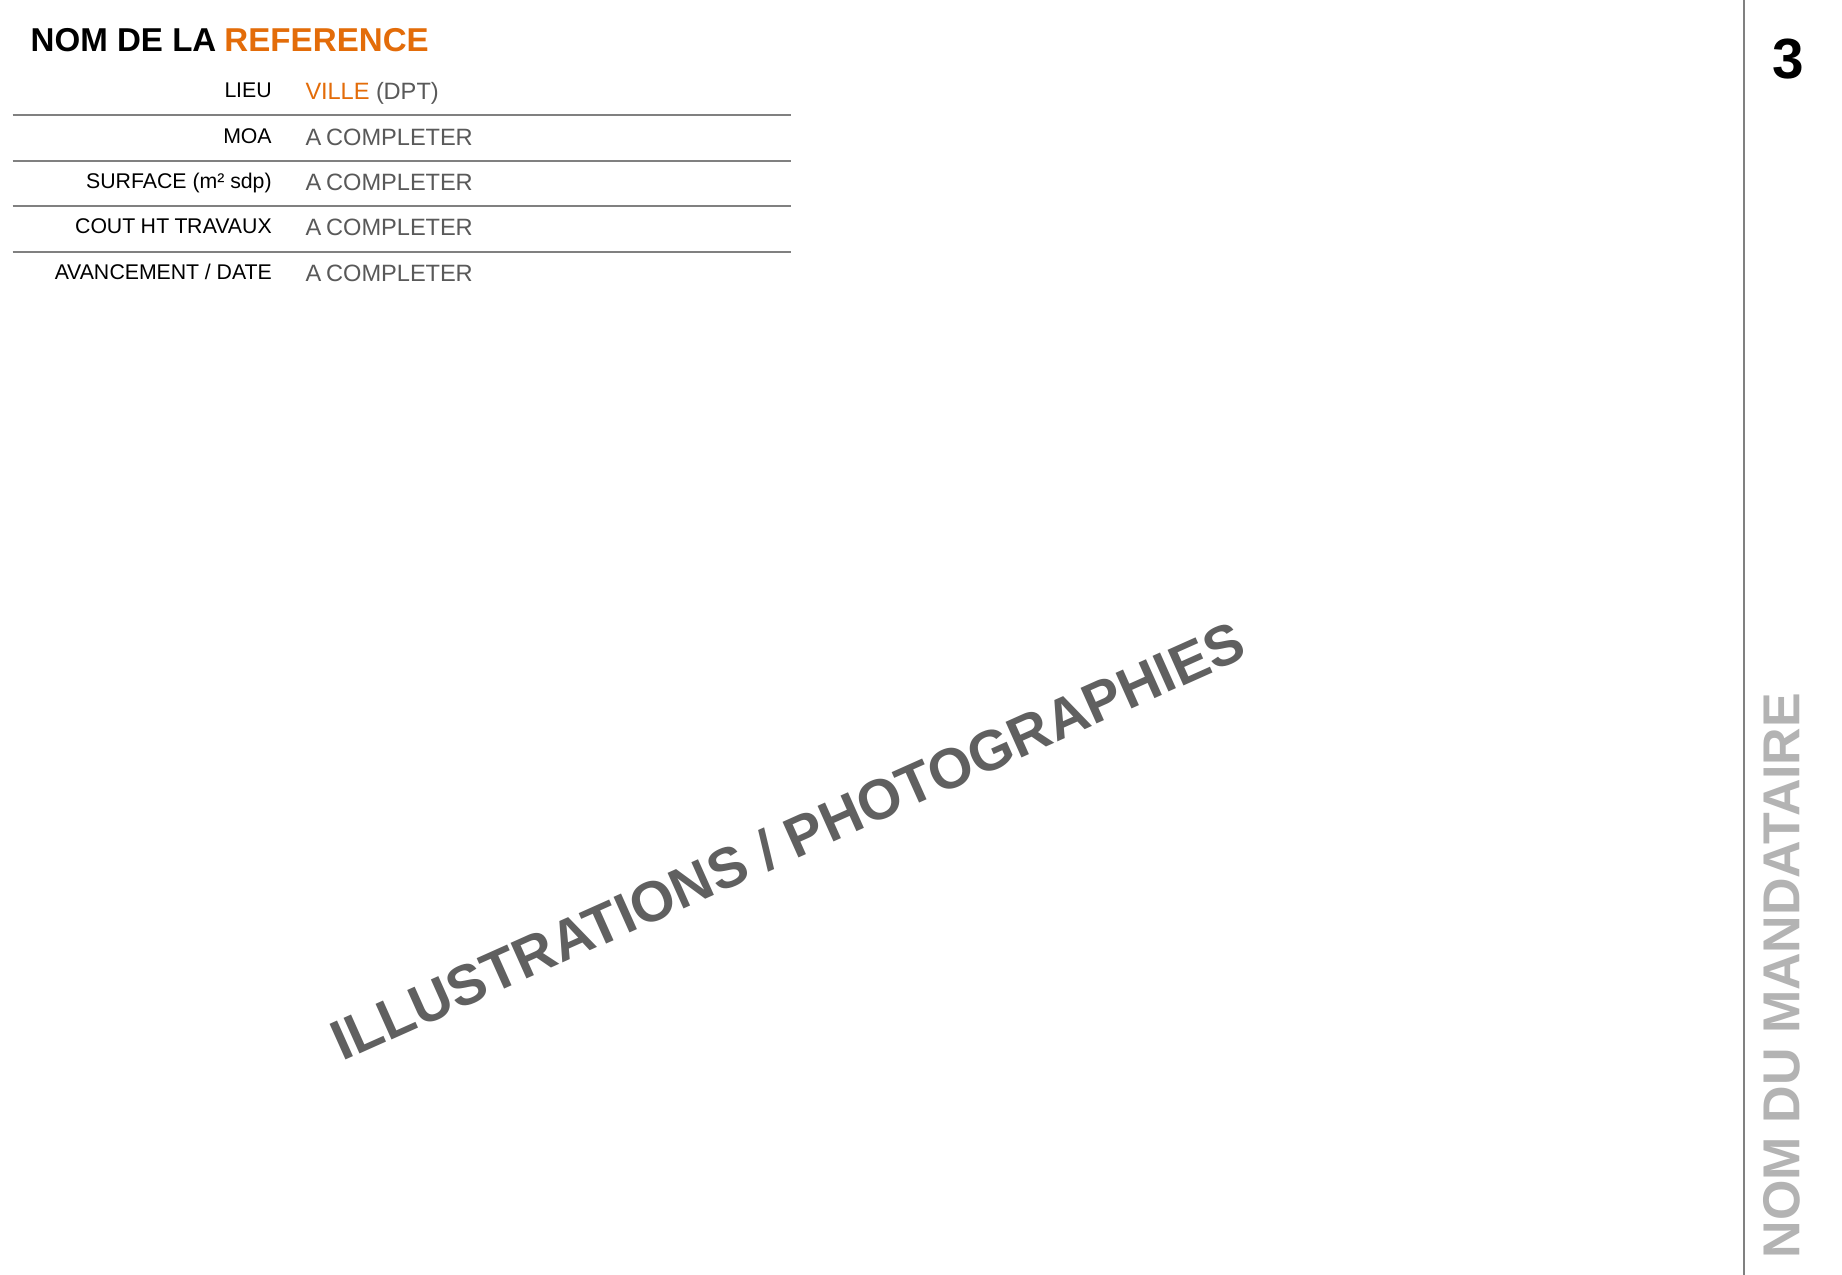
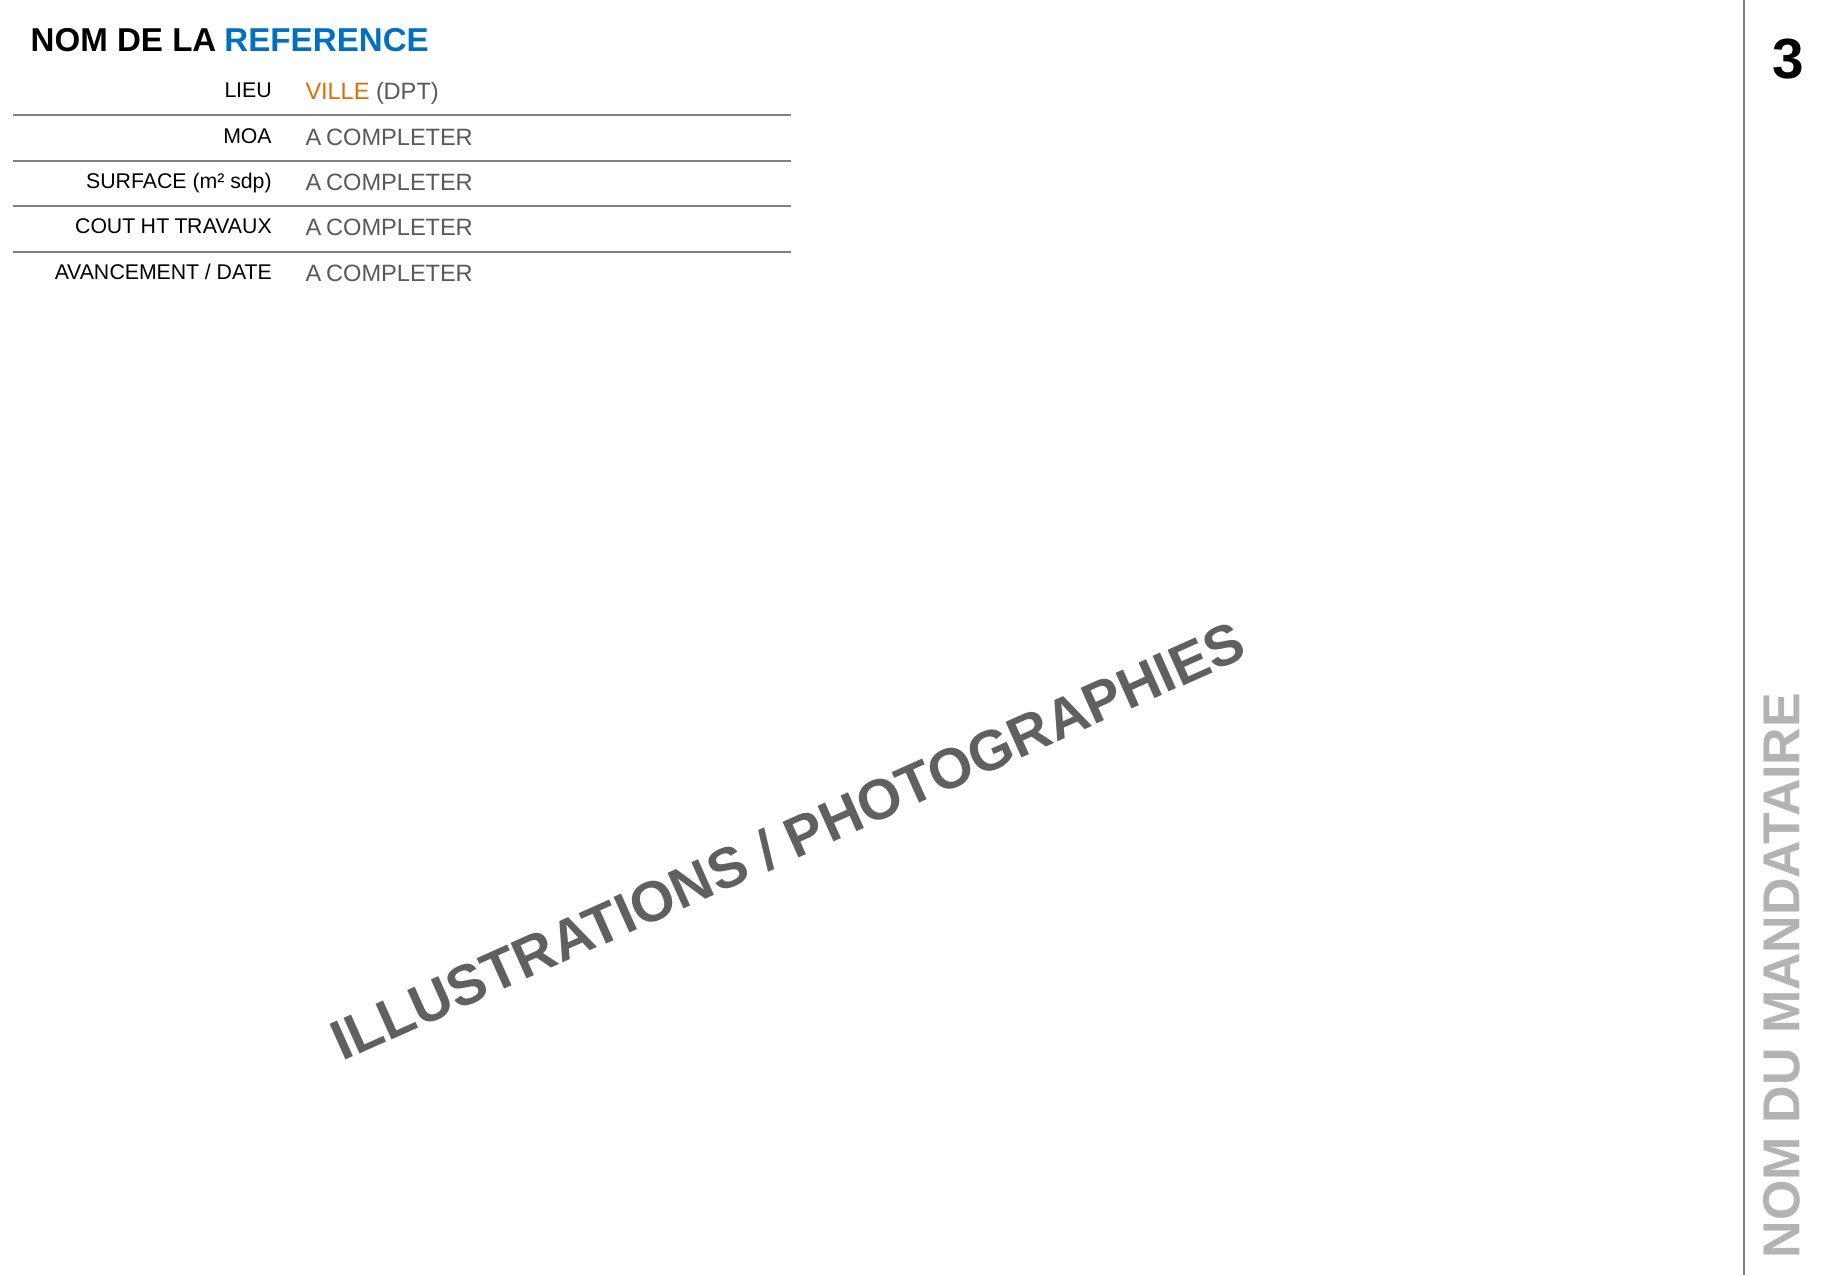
REFERENCE colour: orange -> blue (327, 41)
